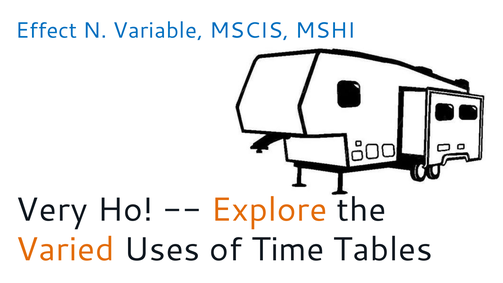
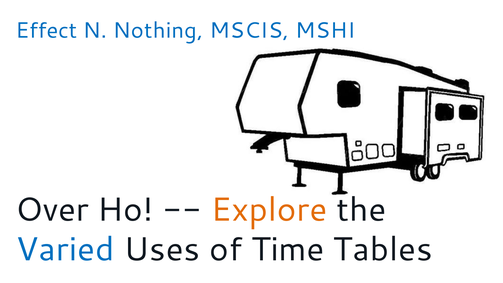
Variable: Variable -> Nothing (158, 31)
Very: Very -> Over (52, 210)
Varied colour: orange -> blue (65, 250)
